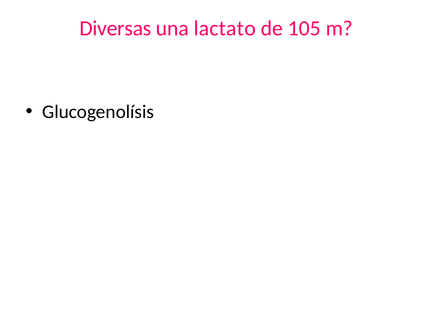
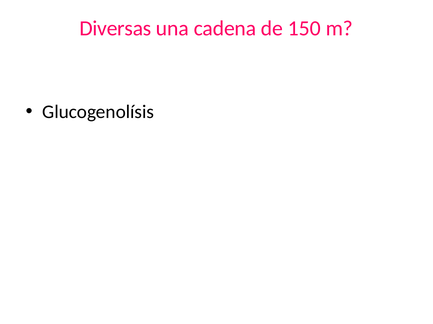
lactato: lactato -> cadena (225, 29)
105: 105 -> 150 (304, 29)
